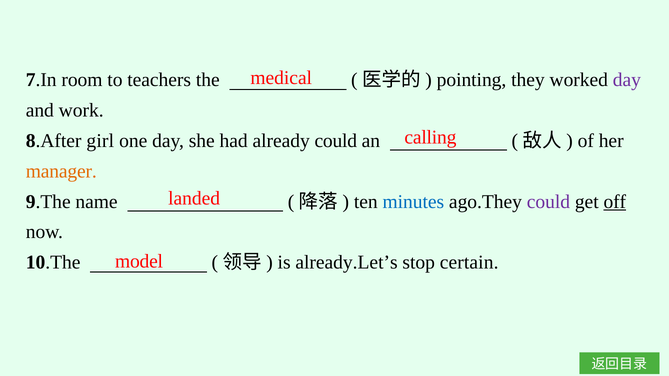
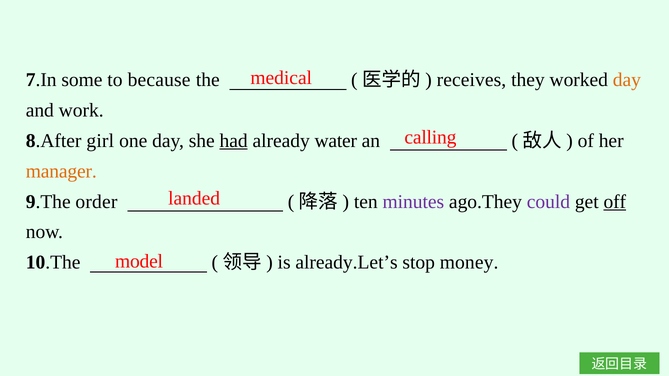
room: room -> some (82, 80)
teachers: teachers -> because (159, 80)
pointing: pointing -> receives (471, 80)
day colour: purple -> orange (627, 80)
had underline: none -> present (234, 141)
already could: could -> water (336, 141)
name: name -> order (96, 202)
minutes colour: blue -> purple (413, 202)
certain: certain -> money (469, 263)
